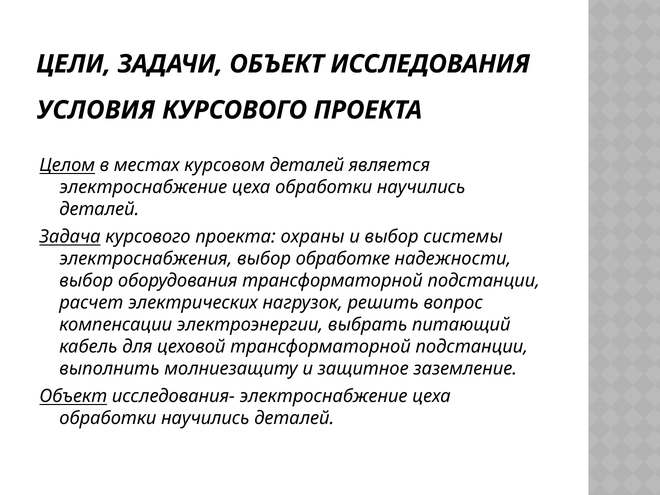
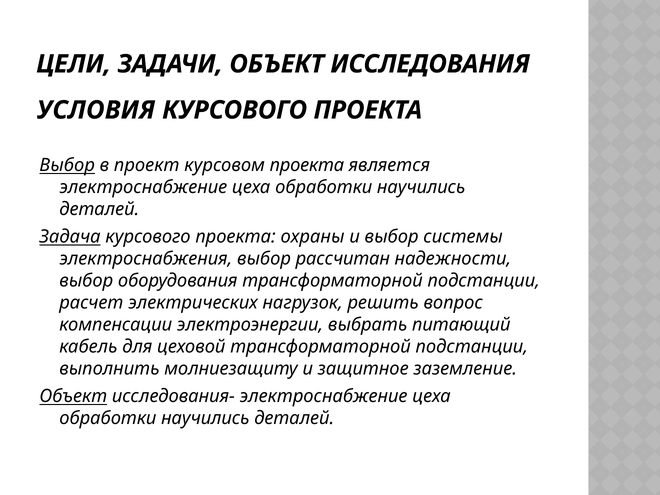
Целом: Целом -> Выбор (67, 165)
местах: местах -> проект (147, 165)
курсовом деталей: деталей -> проекта (307, 165)
обработке: обработке -> рассчитан (343, 259)
